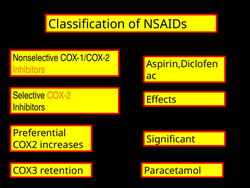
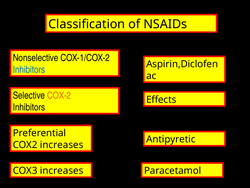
Inhibitors colour: orange -> blue (29, 69)
Significant: Significant -> Antipyretic (171, 139)
COX3 retention: retention -> increases (62, 170)
